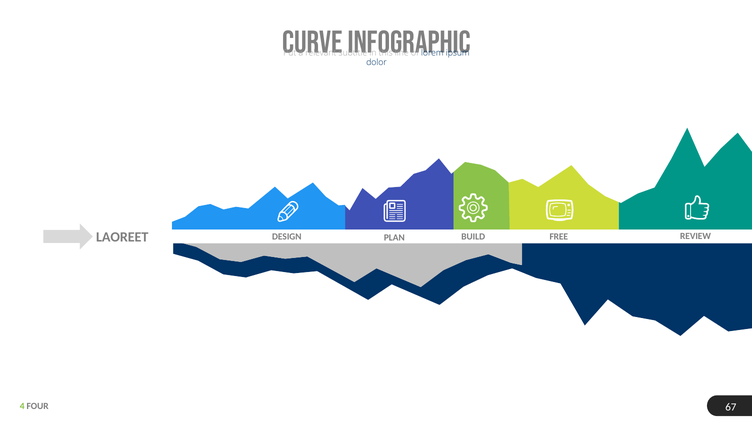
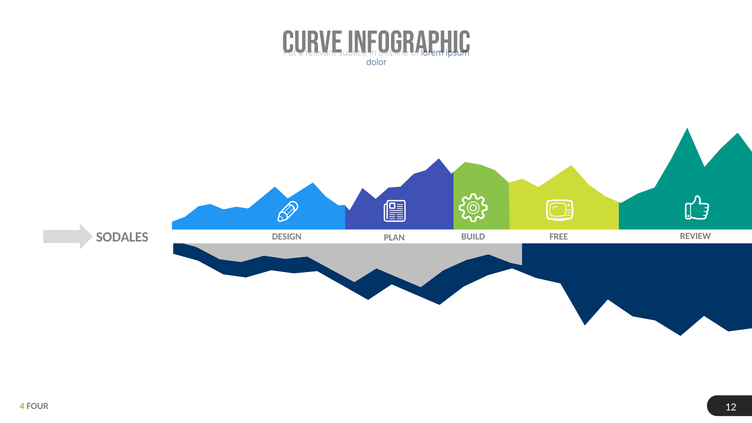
LAOREET: LAOREET -> SODALES (122, 237)
67: 67 -> 12 (731, 407)
